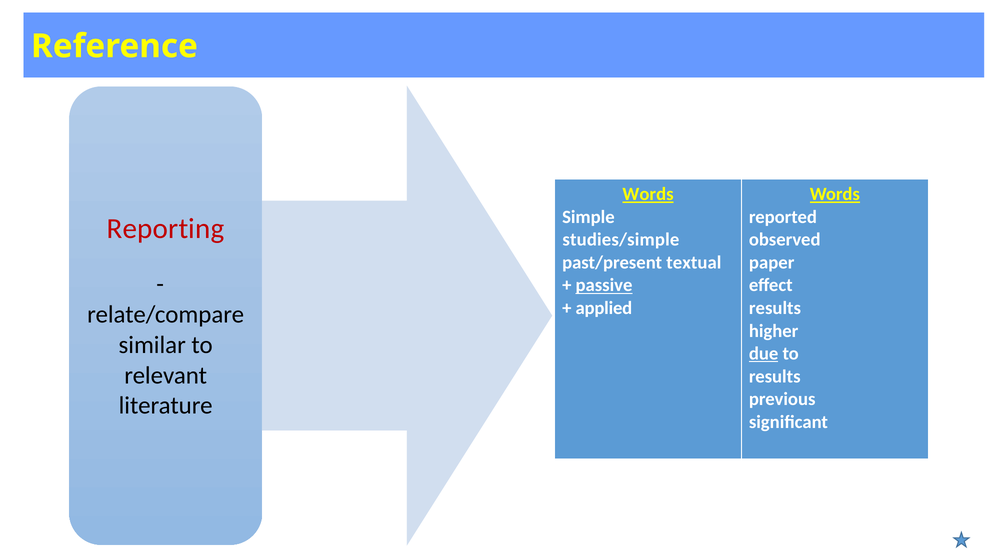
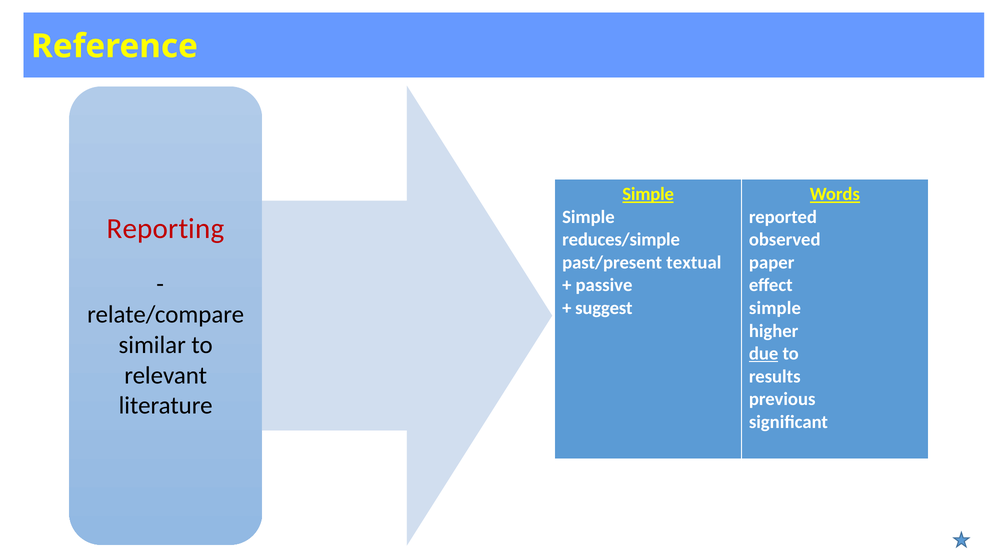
Words: Words -> Simple (648, 194)
studies/simple: studies/simple -> reduces/simple (621, 240)
passive underline: present -> none (604, 285)
applied: applied -> suggest (604, 308)
results: results -> simple (775, 308)
